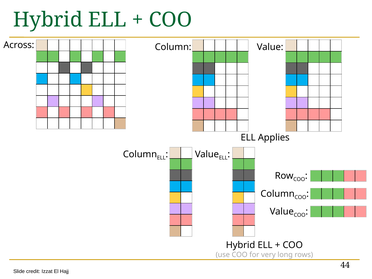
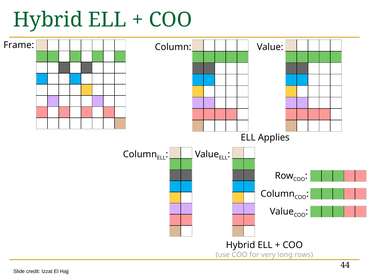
Across: Across -> Frame (19, 45)
